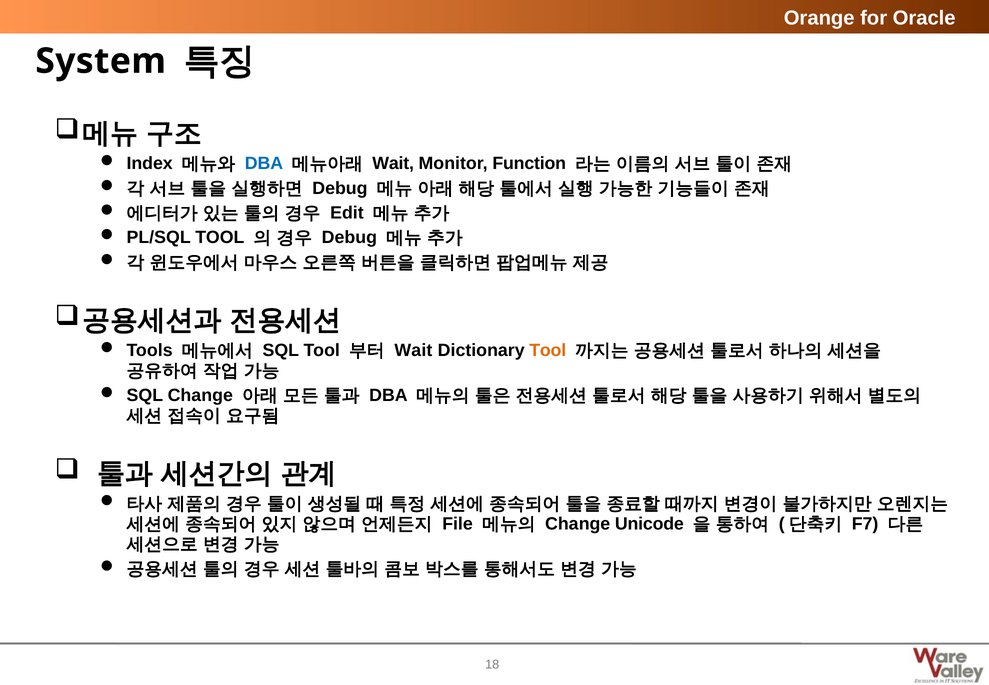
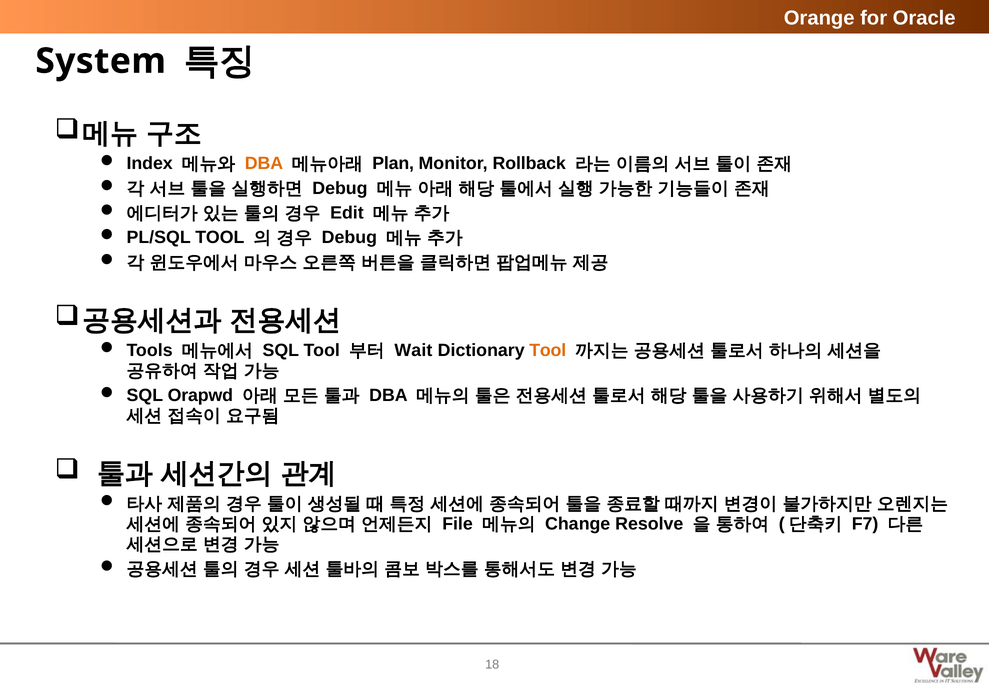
DBA colour: blue -> orange (264, 163)
Wait: Wait -> Plan (393, 163)
Function: Function -> Rollback (529, 163)
SQL Change: Change -> Orapwd (200, 395)
Unicode: Unicode -> Resolve (649, 524)
